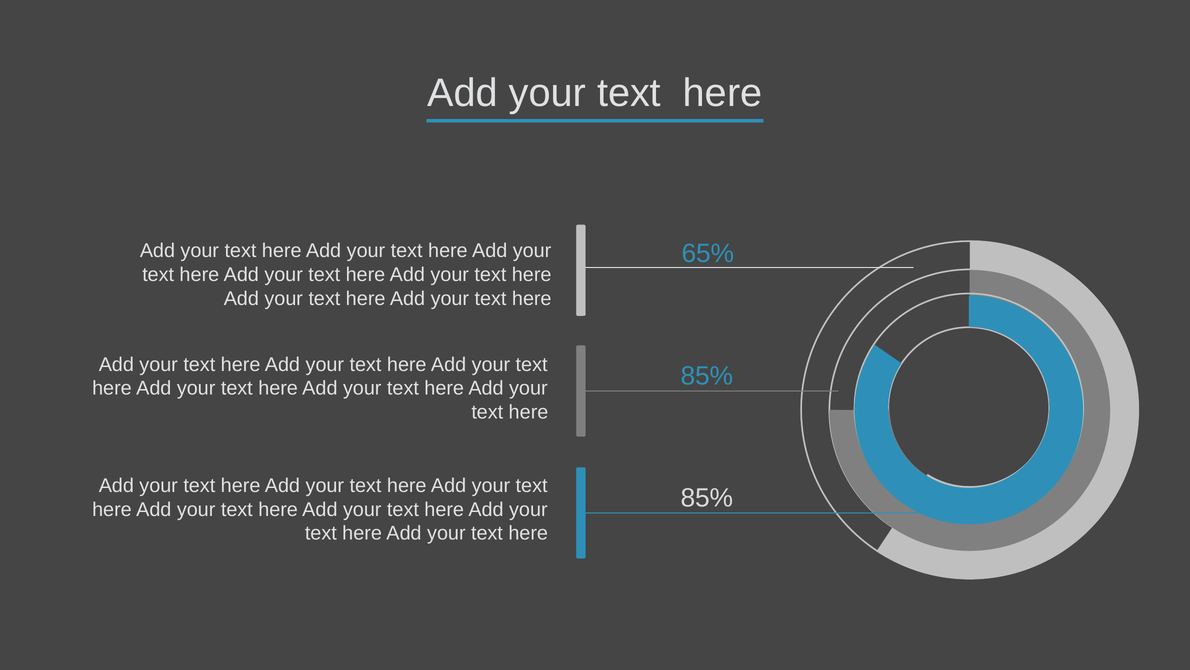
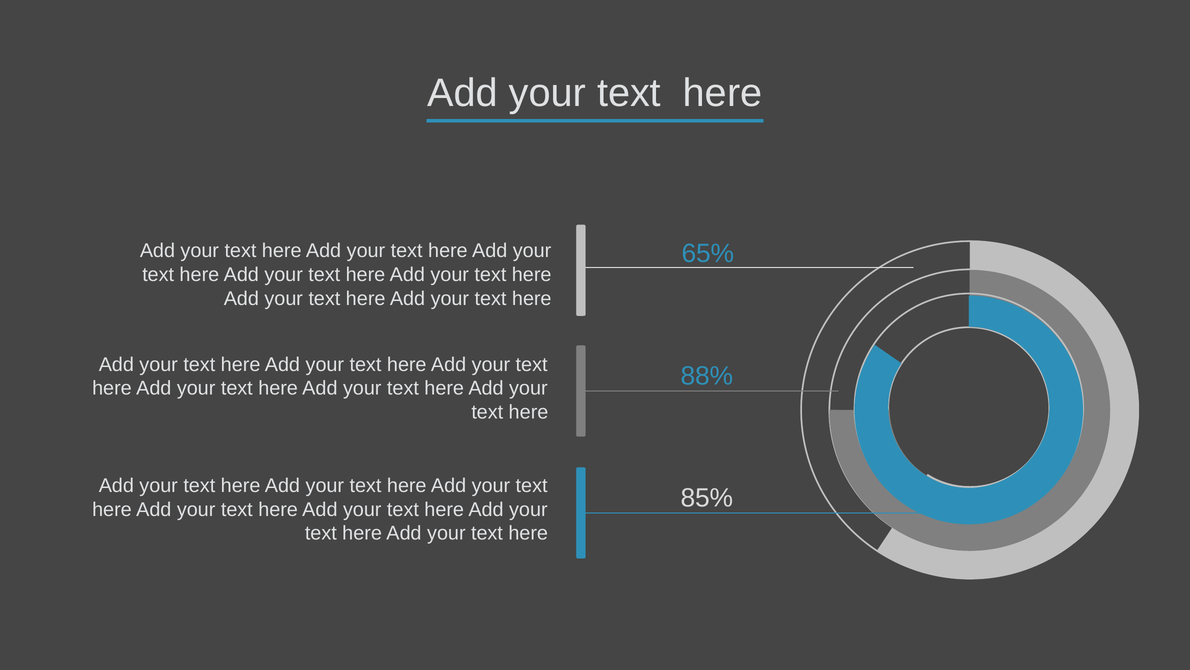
85%: 85% -> 88% (707, 376)
